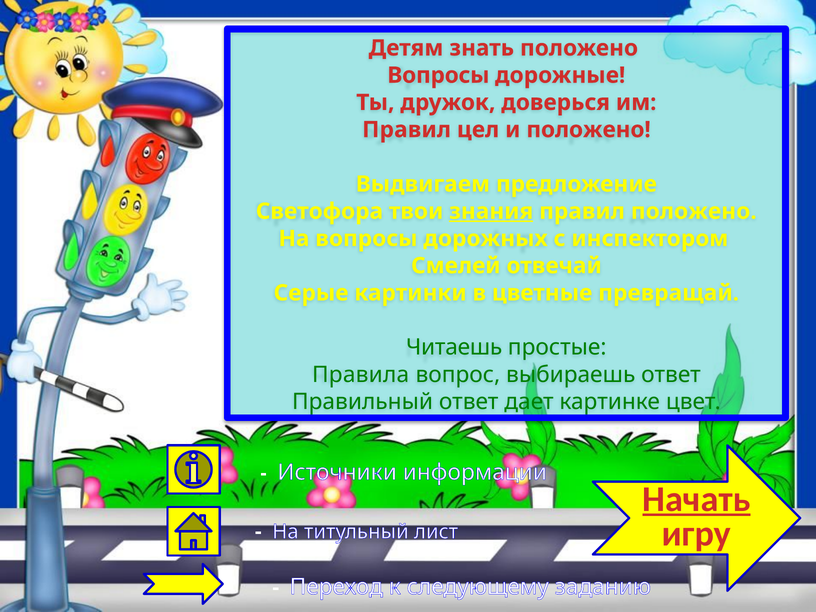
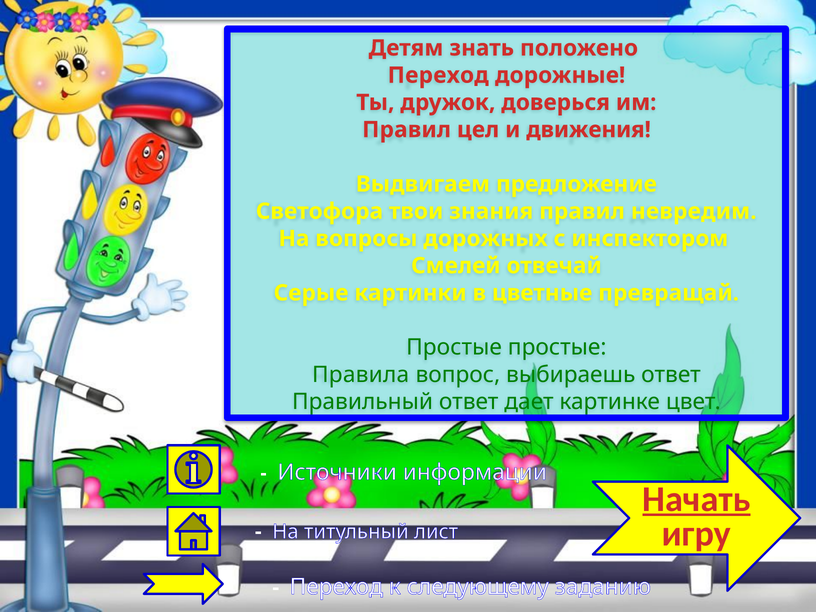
Вопросы: Вопросы -> Переход (438, 75)
и положено: положено -> движения (589, 130)
знания underline: present -> none (491, 211)
правил положено: положено -> невредим (694, 211)
Читаешь: Читаешь -> Простые (454, 347)
